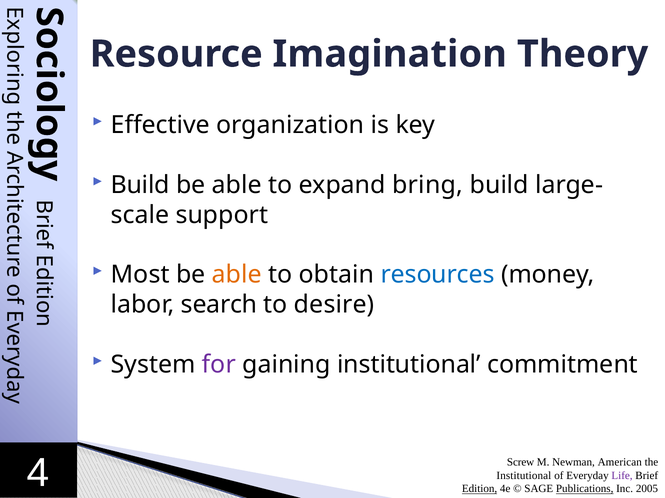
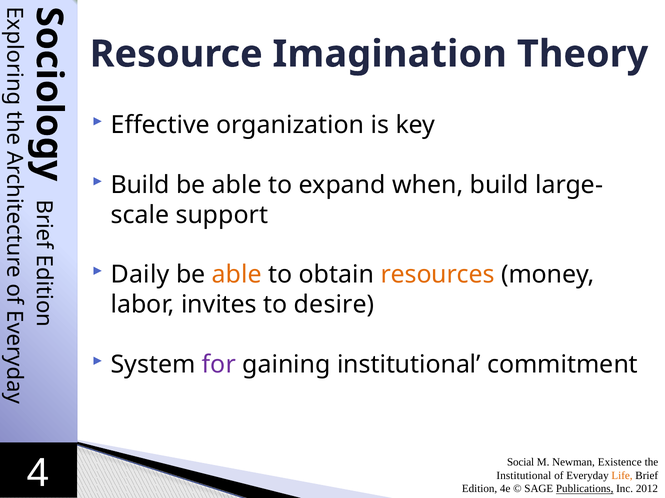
bring: bring -> when (428, 185)
Most: Most -> Daily (140, 275)
resources colour: blue -> orange (438, 275)
search: search -> invites (219, 305)
Screw: Screw -> Social (521, 463)
American: American -> Existence (620, 463)
Life colour: purple -> orange (622, 476)
Edition underline: present -> none (480, 490)
2005: 2005 -> 2012 (647, 490)
